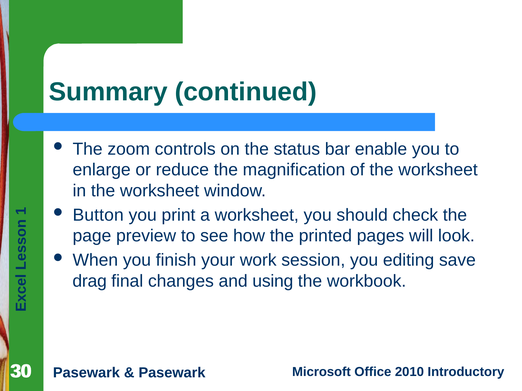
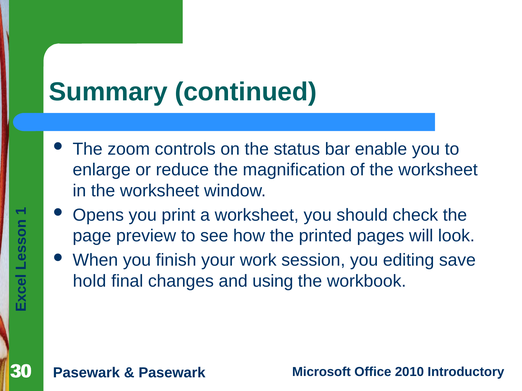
Button: Button -> Opens (98, 215)
drag: drag -> hold (89, 281)
